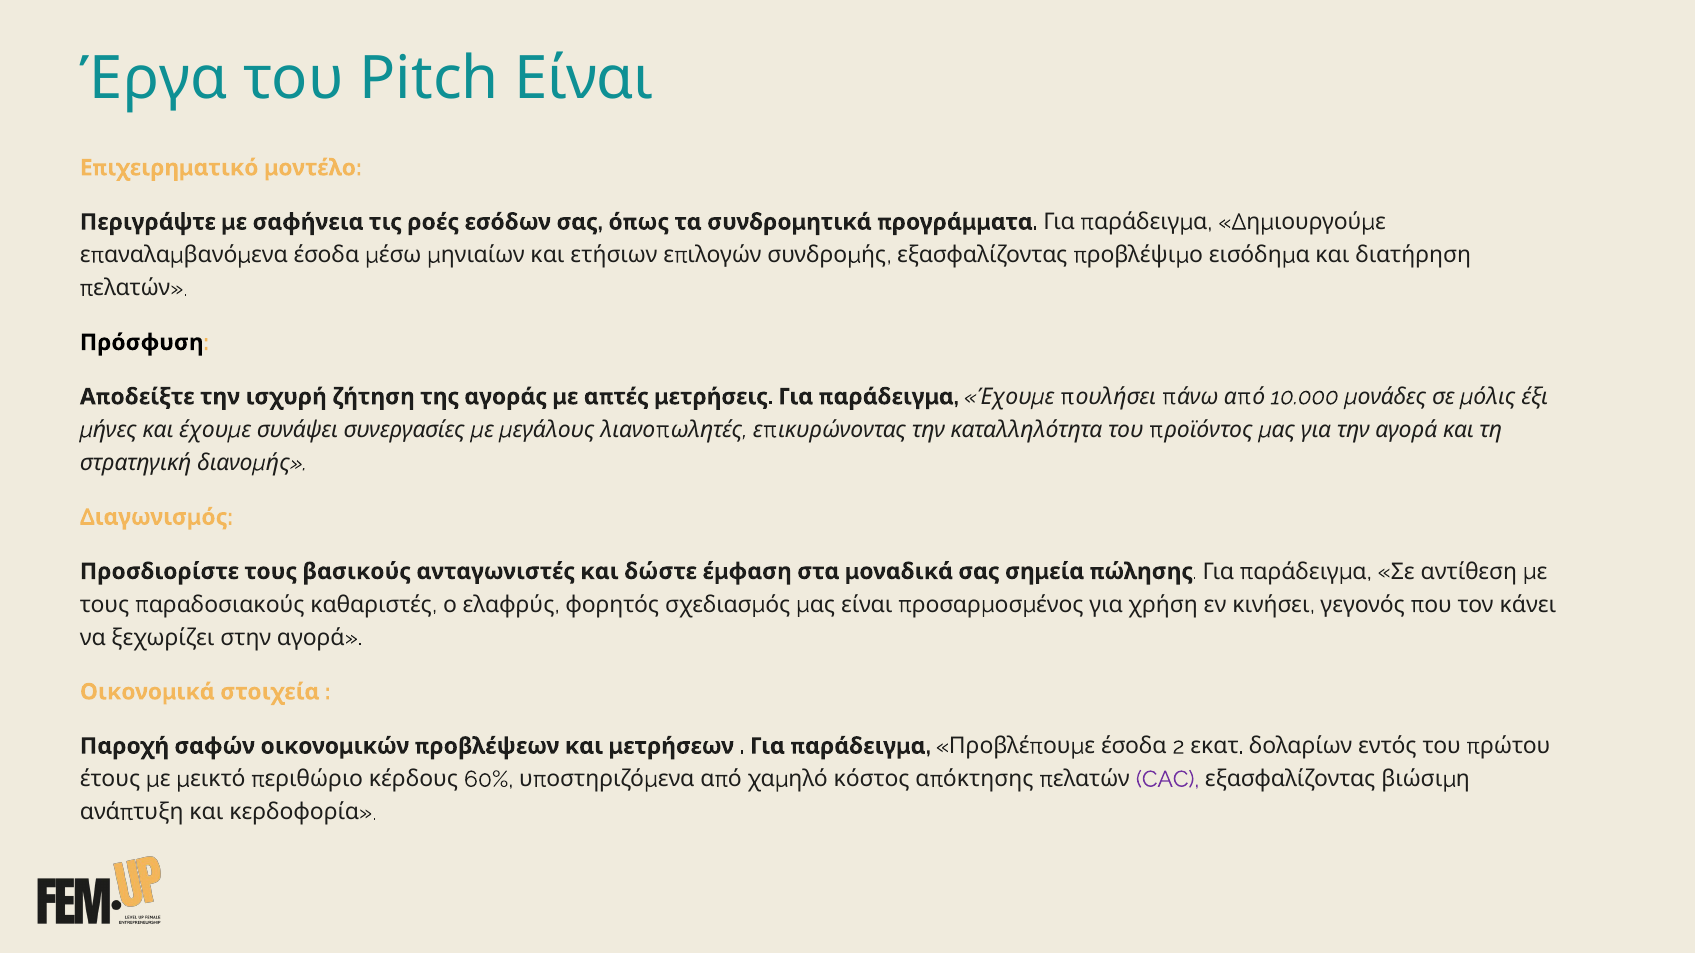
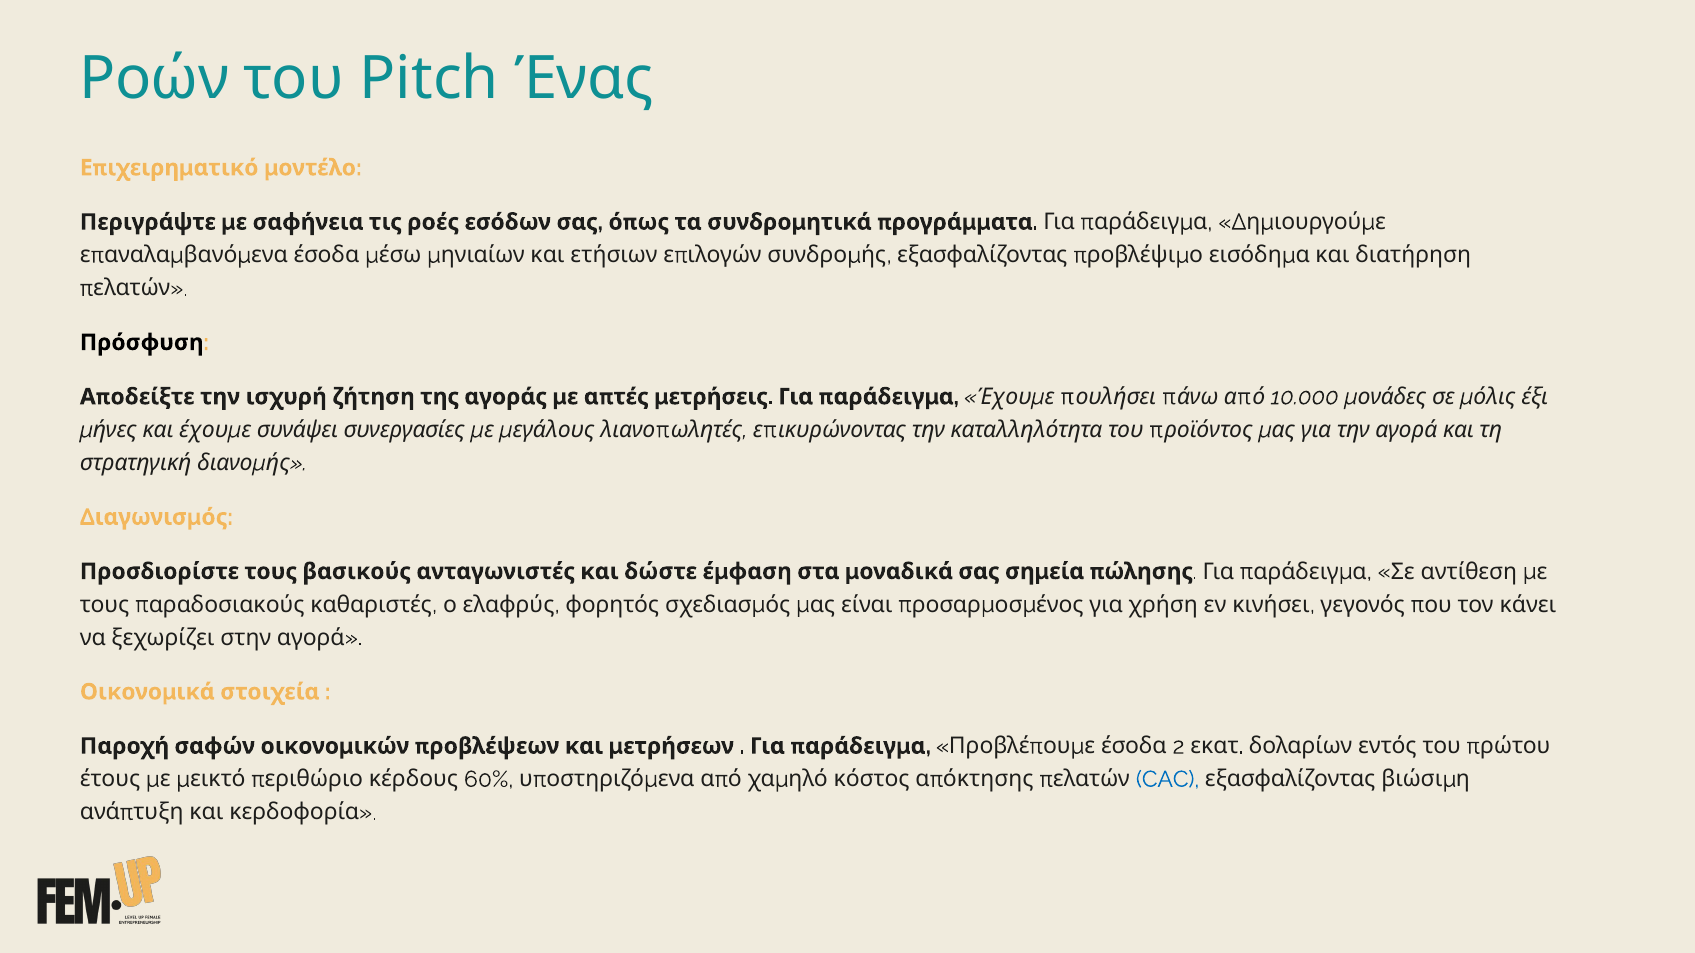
Έργα: Έργα -> Ροών (154, 79)
Pitch Είναι: Είναι -> Ένας (584, 79)
CAC colour: purple -> blue (1168, 780)
